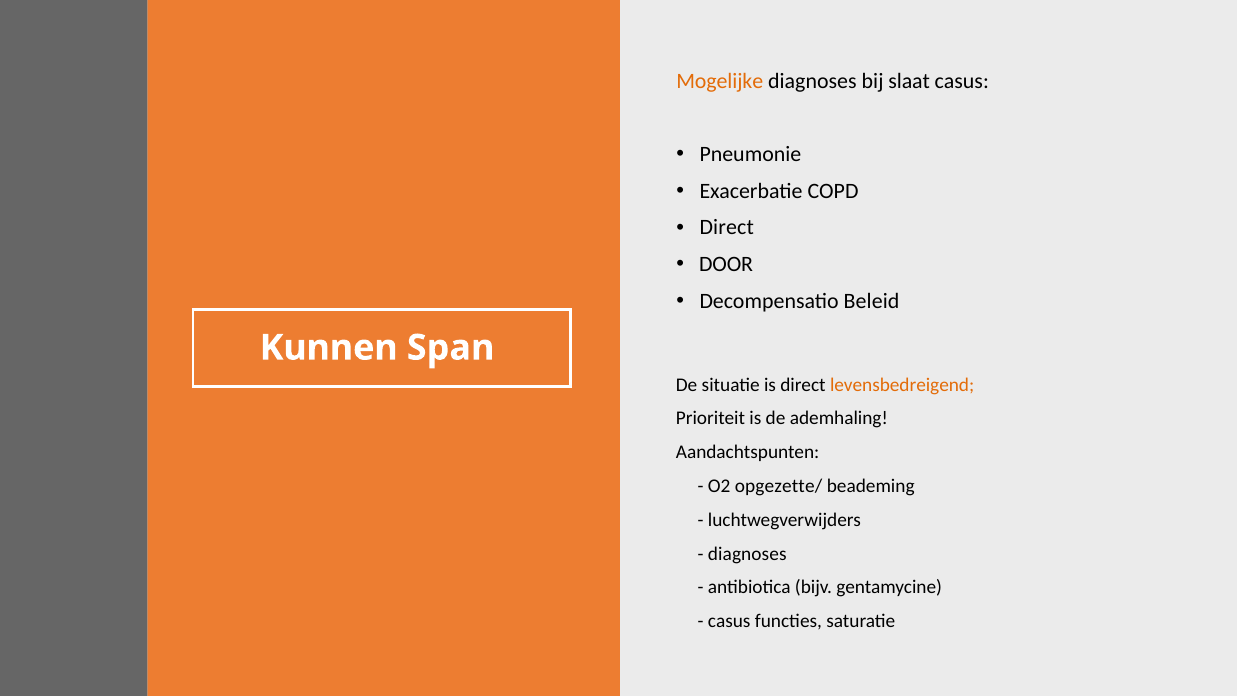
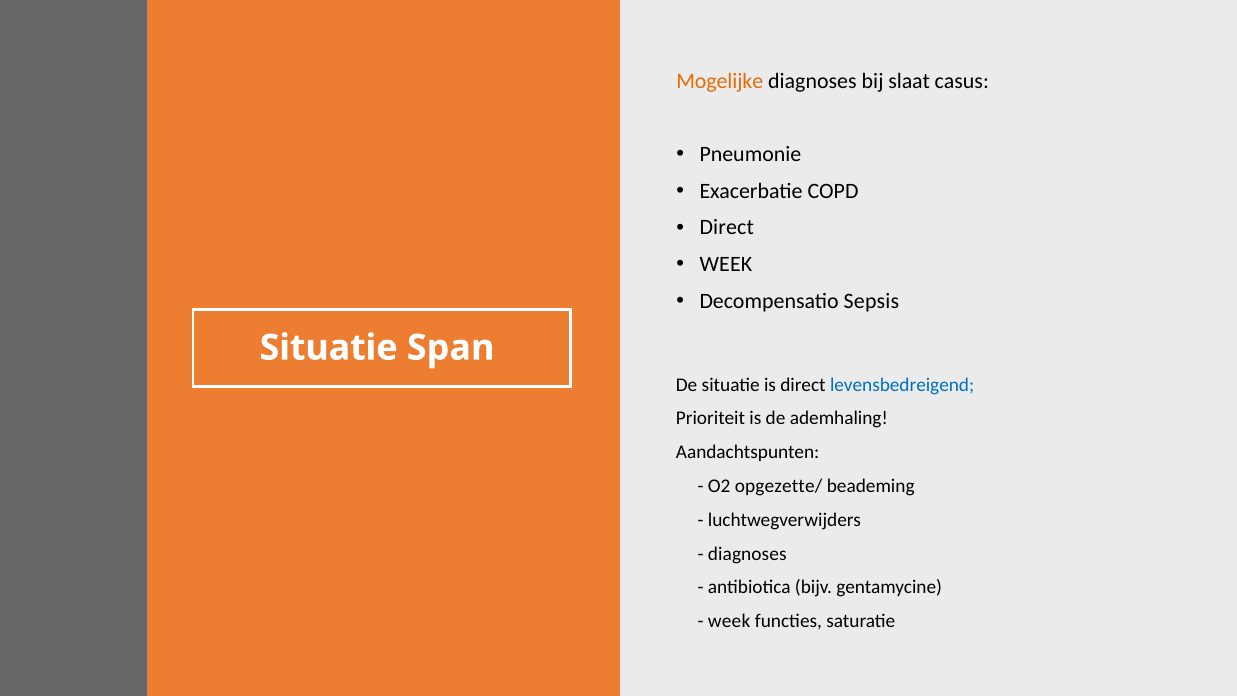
DOOR: DOOR -> WEEK (726, 264)
Beleid: Beleid -> Sepsis (871, 301)
Kunnen: Kunnen -> Situatie (329, 348)
levensbedreigend colour: orange -> blue (902, 385)
casus: casus -> week (729, 621)
